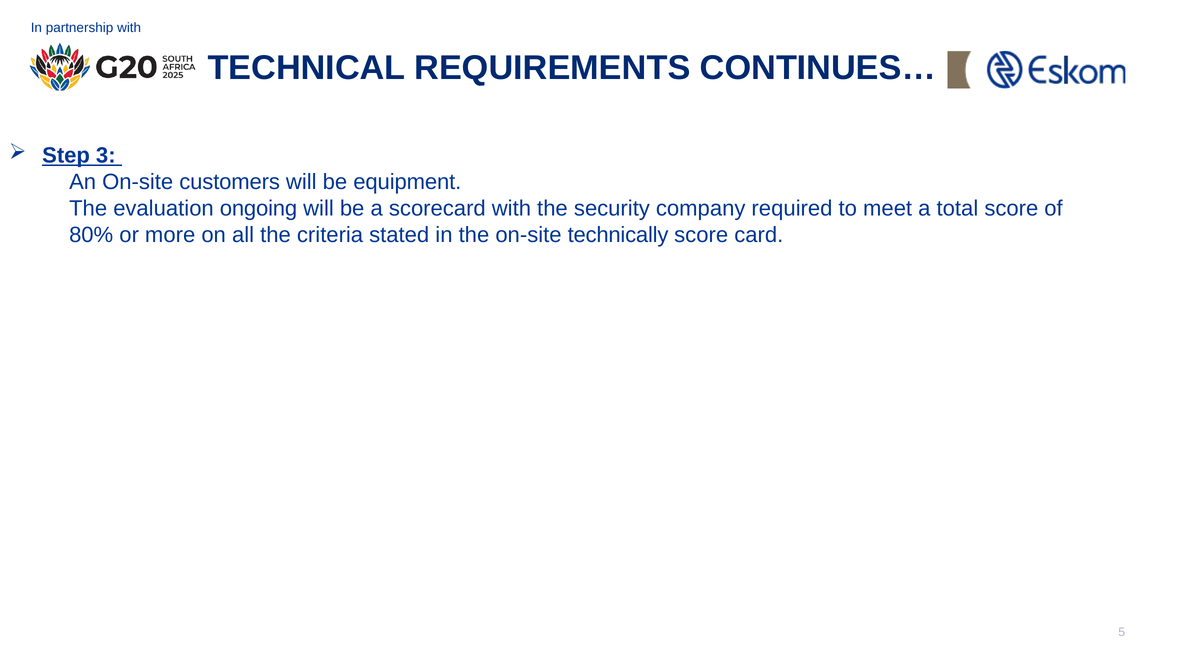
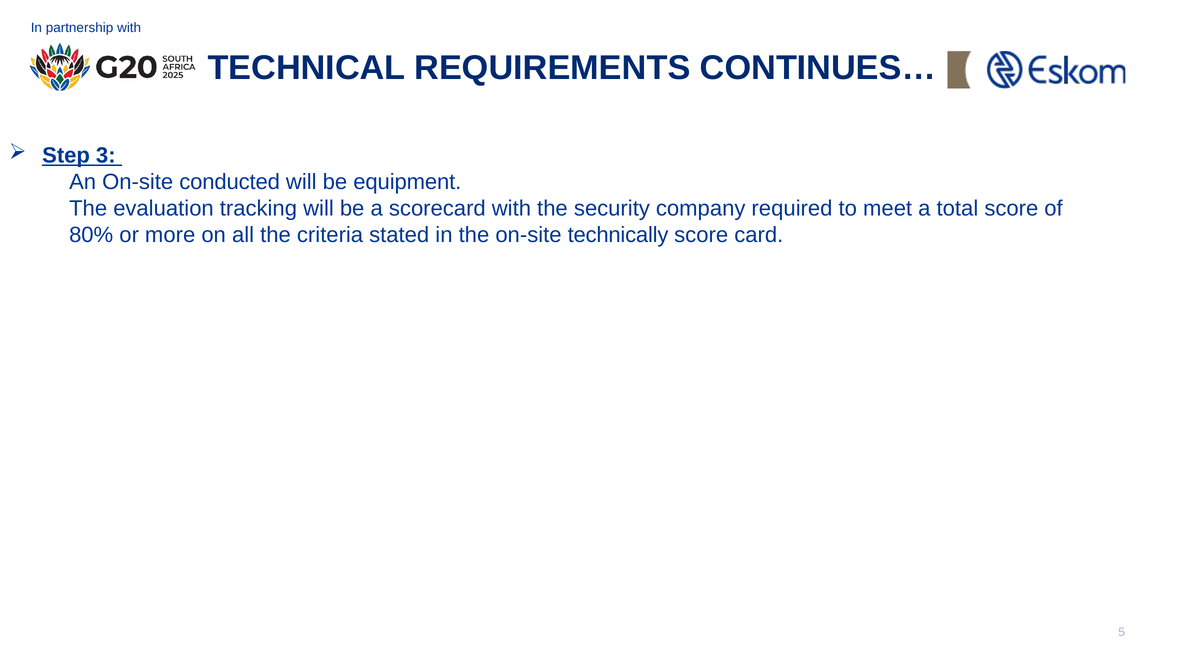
customers: customers -> conducted (230, 182)
ongoing: ongoing -> tracking (258, 209)
